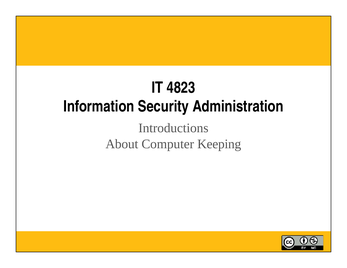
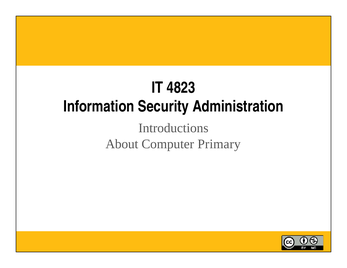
Keeping: Keeping -> Primary (219, 144)
